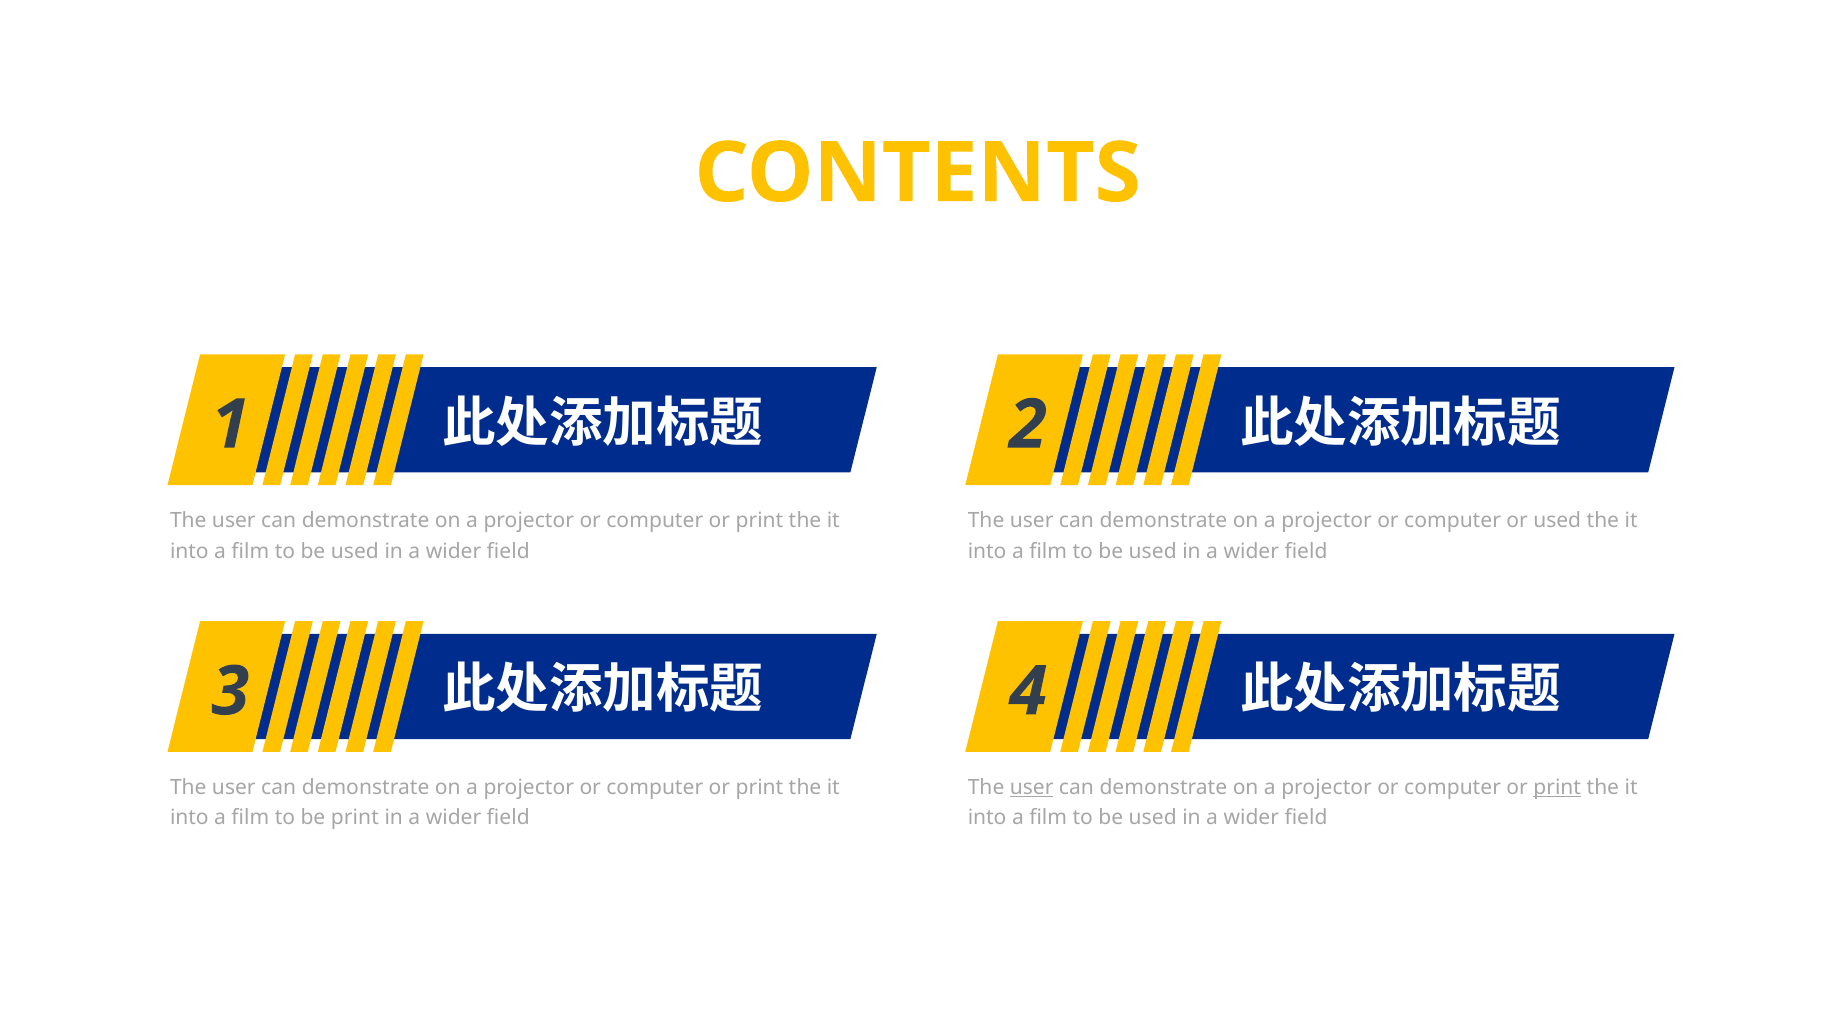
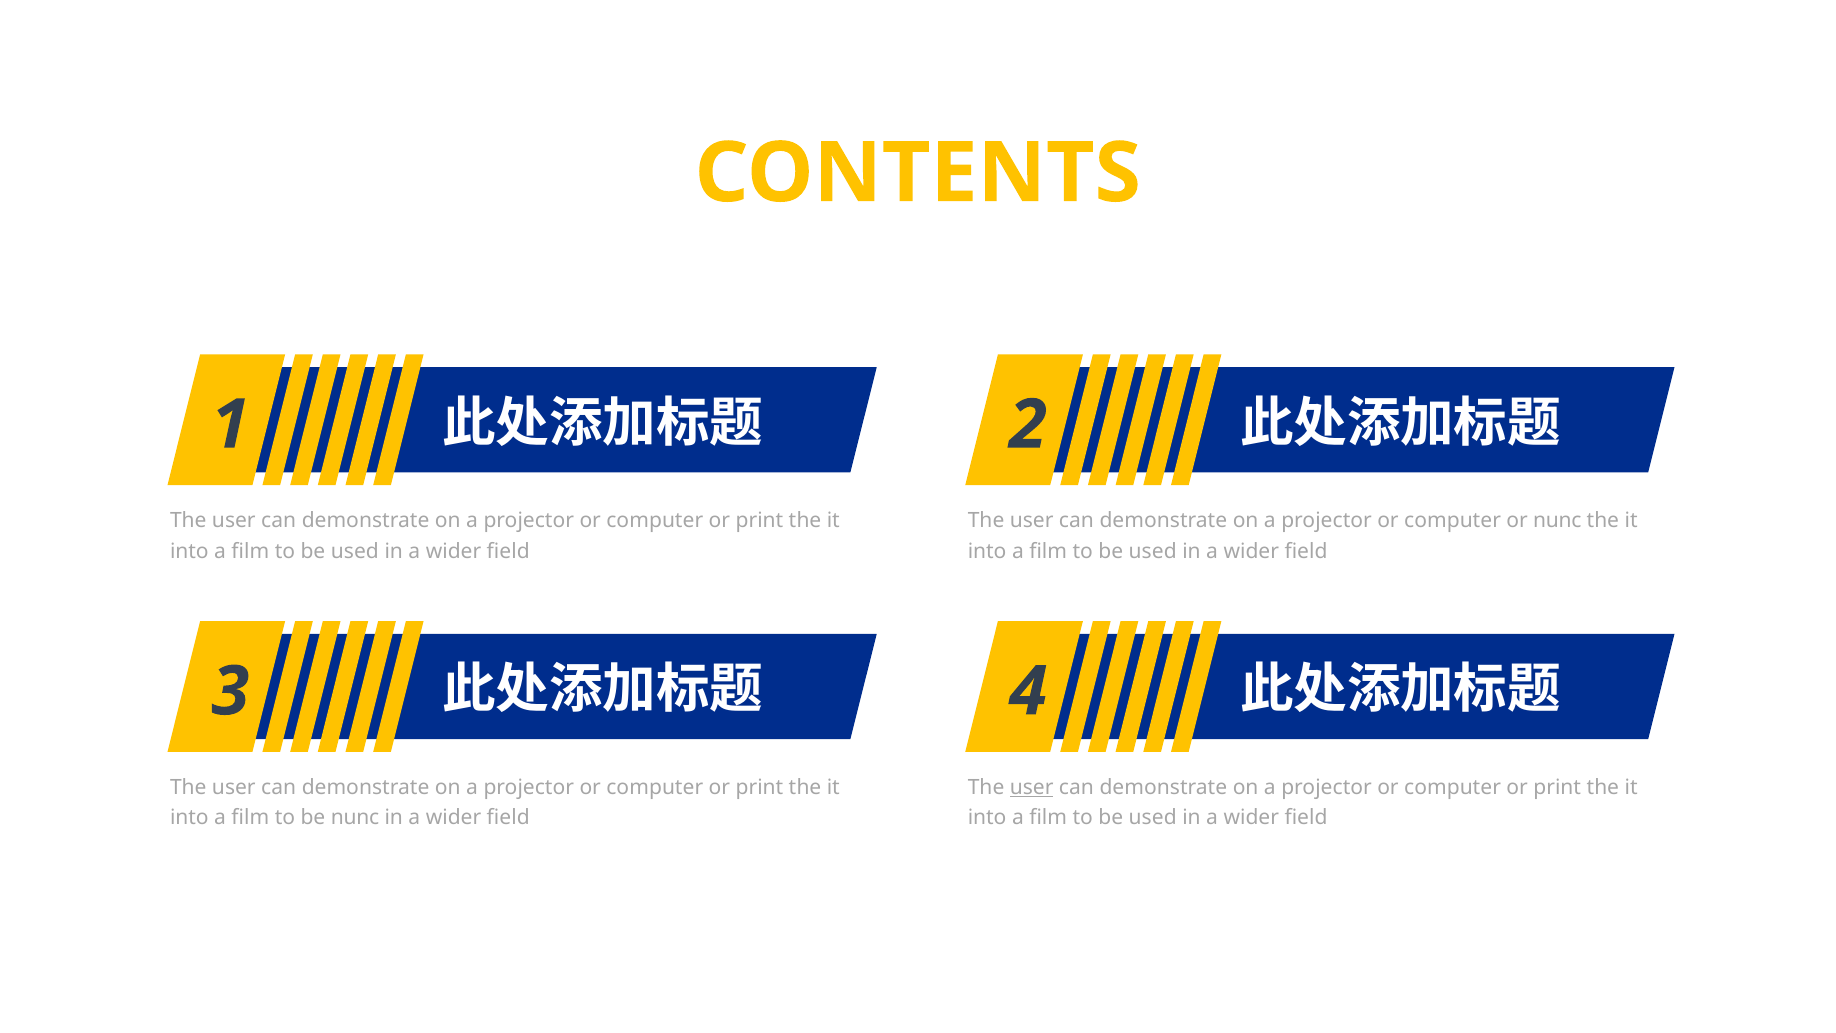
or used: used -> nunc (1557, 521)
print underline: present -> none (1557, 787)
be print: print -> nunc (355, 818)
